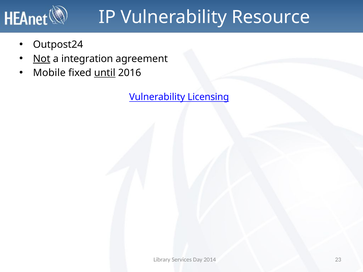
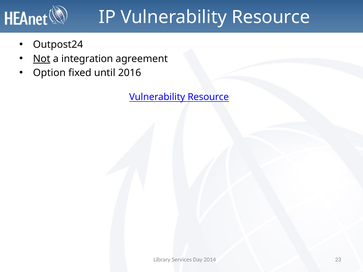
Mobile: Mobile -> Option (49, 73)
until underline: present -> none (105, 73)
Licensing: Licensing -> Resource (208, 97)
